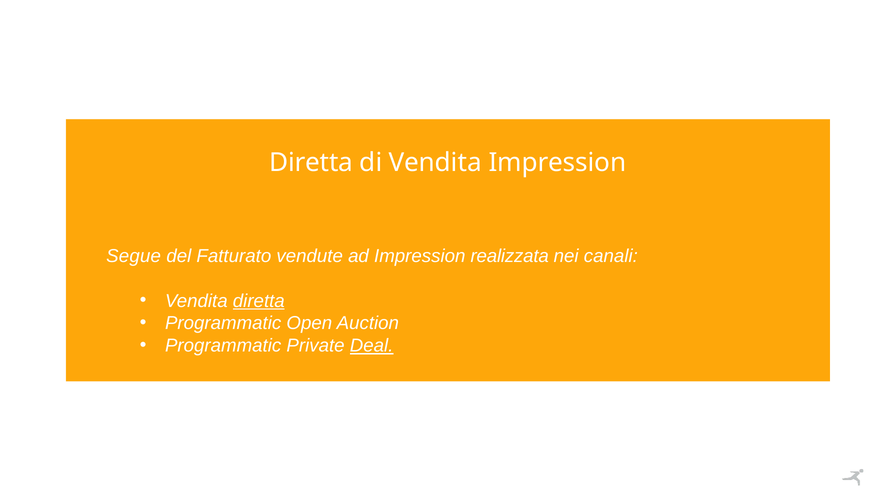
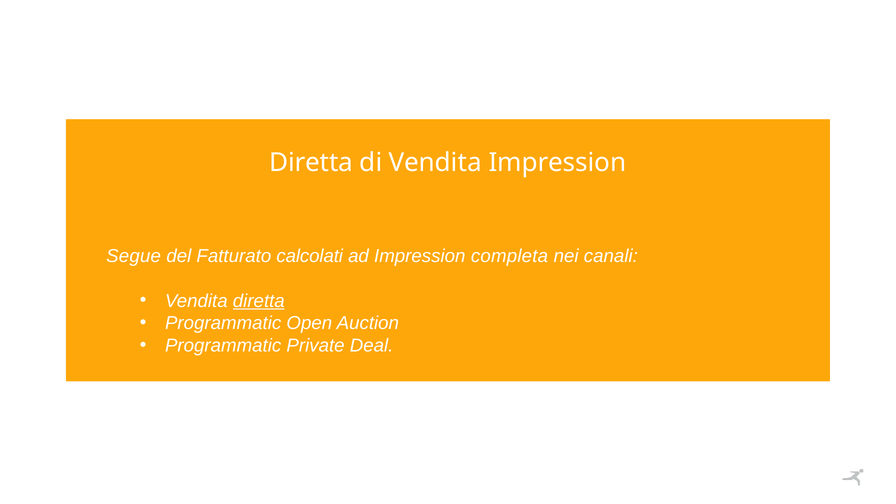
vendute: vendute -> calcolati (310, 256)
realizzata: realizzata -> completa (510, 256)
Deal underline: present -> none (372, 346)
